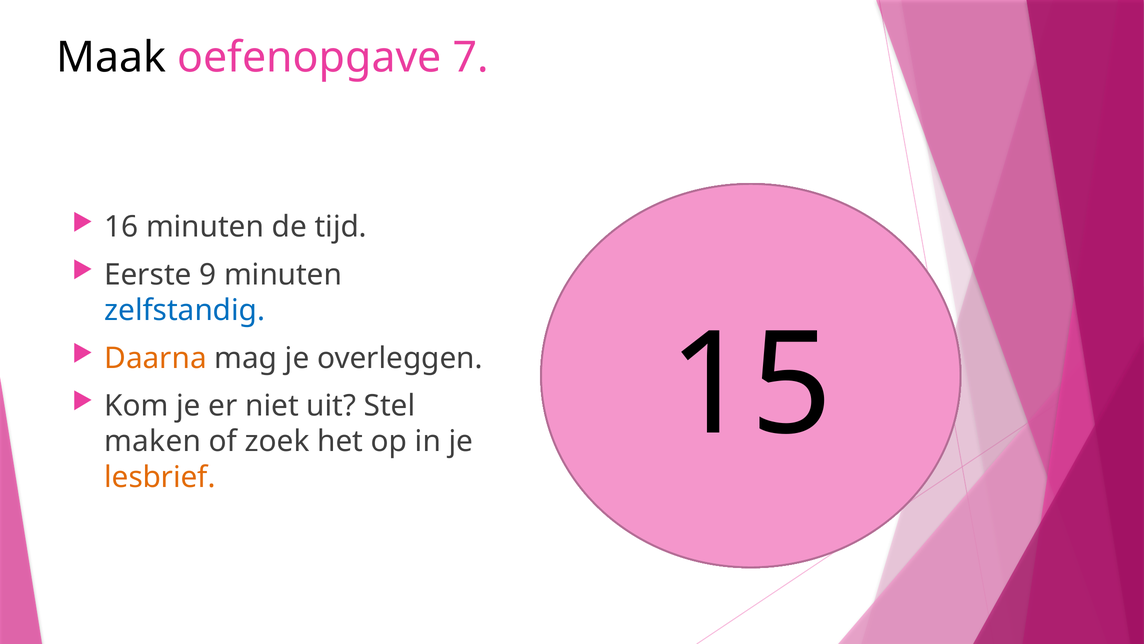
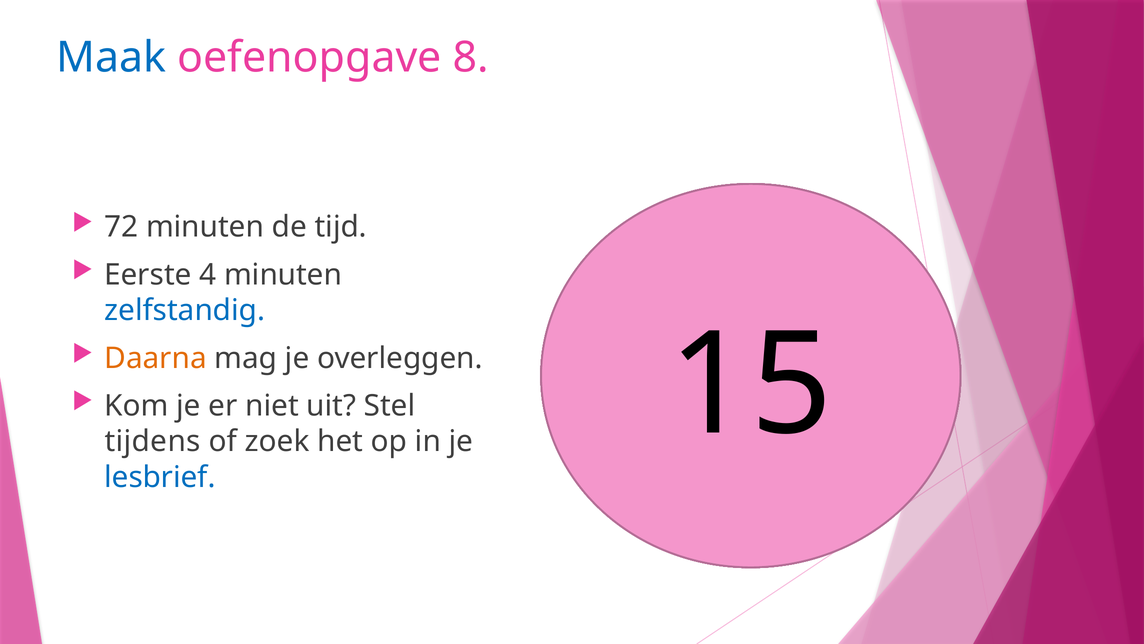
Maak colour: black -> blue (111, 57)
7: 7 -> 8 (471, 57)
16: 16 -> 72 (121, 227)
9: 9 -> 4 (208, 275)
maken: maken -> tijdens (153, 441)
lesbrief colour: orange -> blue (160, 477)
